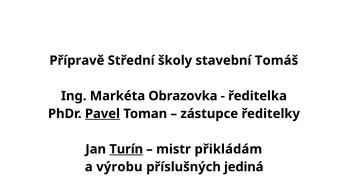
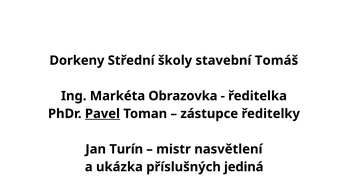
Přípravě: Přípravě -> Dorkeny (77, 60)
Turín underline: present -> none (126, 149)
přikládám: přikládám -> nasvětlení (228, 149)
výrobu: výrobu -> ukázka (119, 167)
